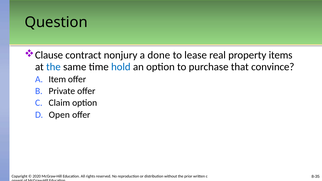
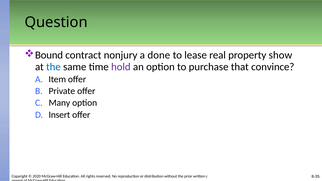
Clause: Clause -> Bound (49, 55)
items: items -> show (280, 55)
hold colour: blue -> purple (121, 67)
Claim: Claim -> Many (59, 103)
Open: Open -> Insert (59, 115)
